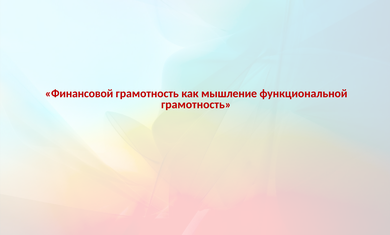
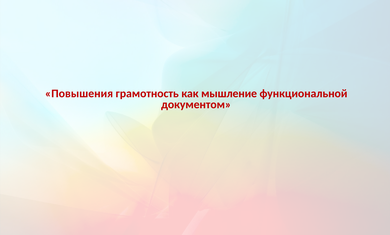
Финансовой: Финансовой -> Повышения (79, 93)
грамотность: грамотность -> документом (196, 105)
